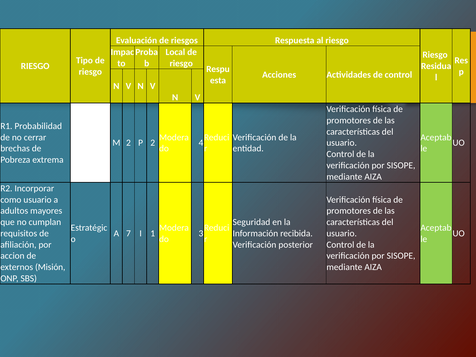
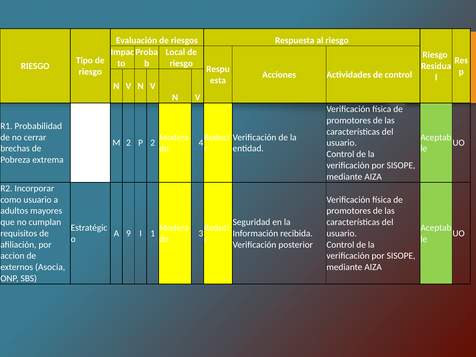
7: 7 -> 9 (128, 233)
Misión: Misión -> Asocia (50, 267)
